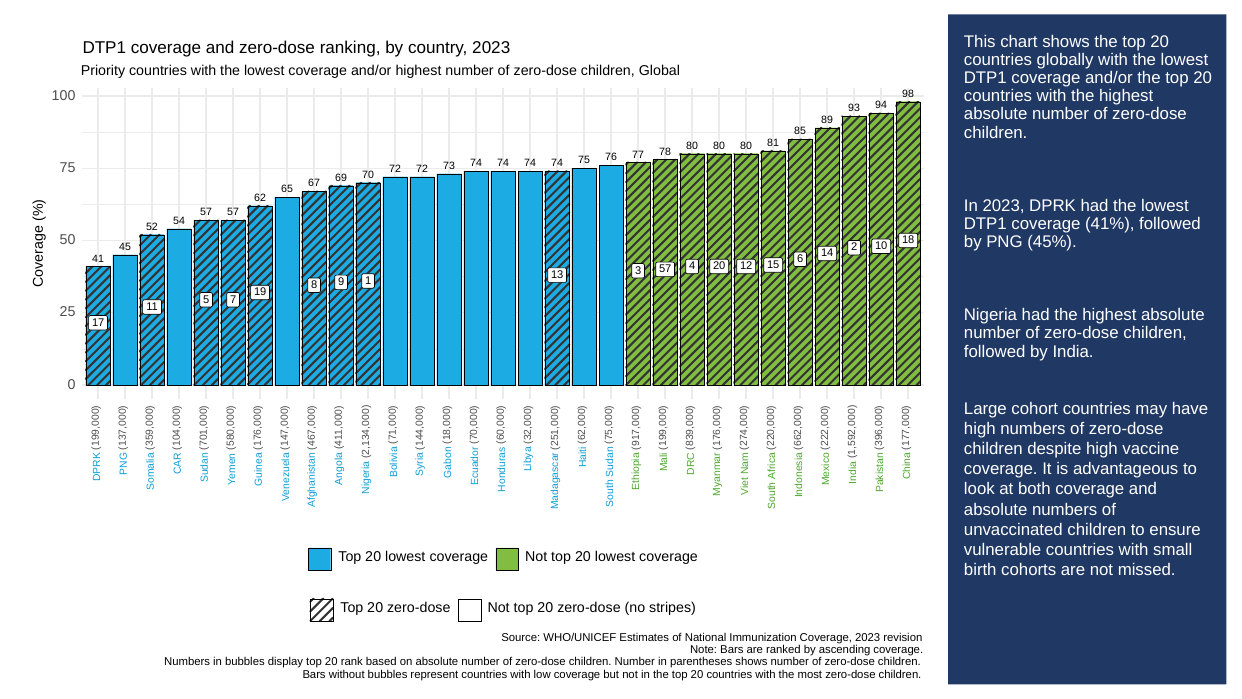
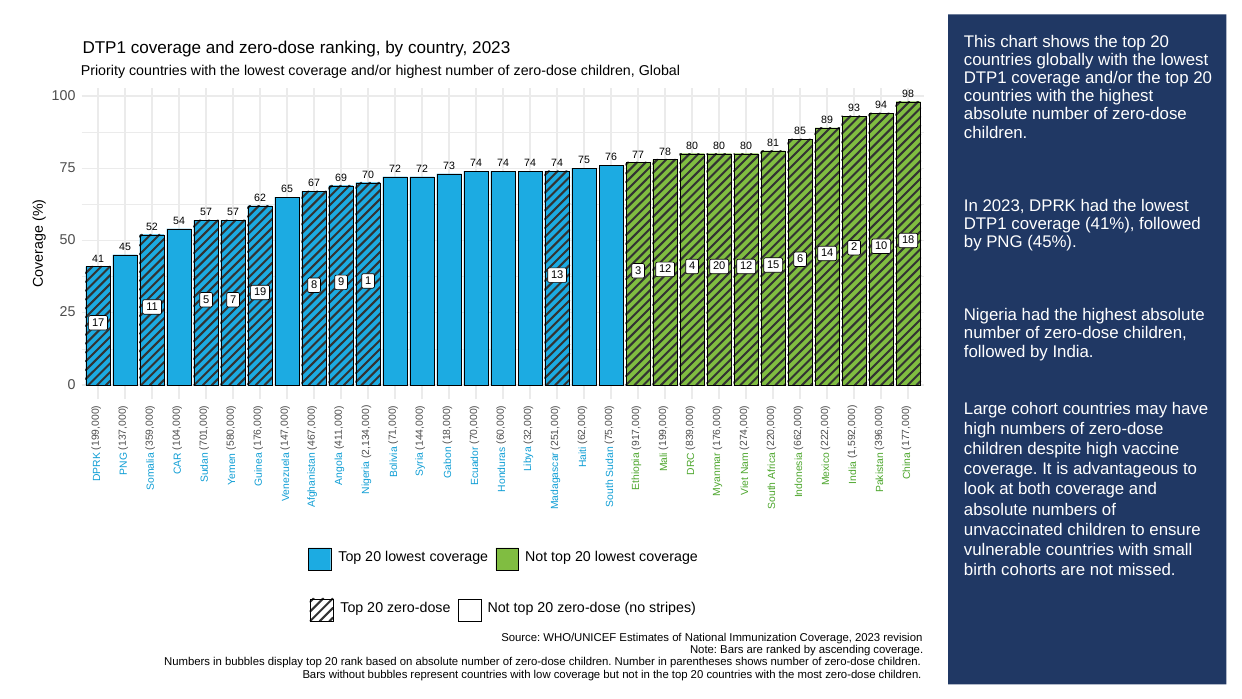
3 57: 57 -> 12 (665, 269)
